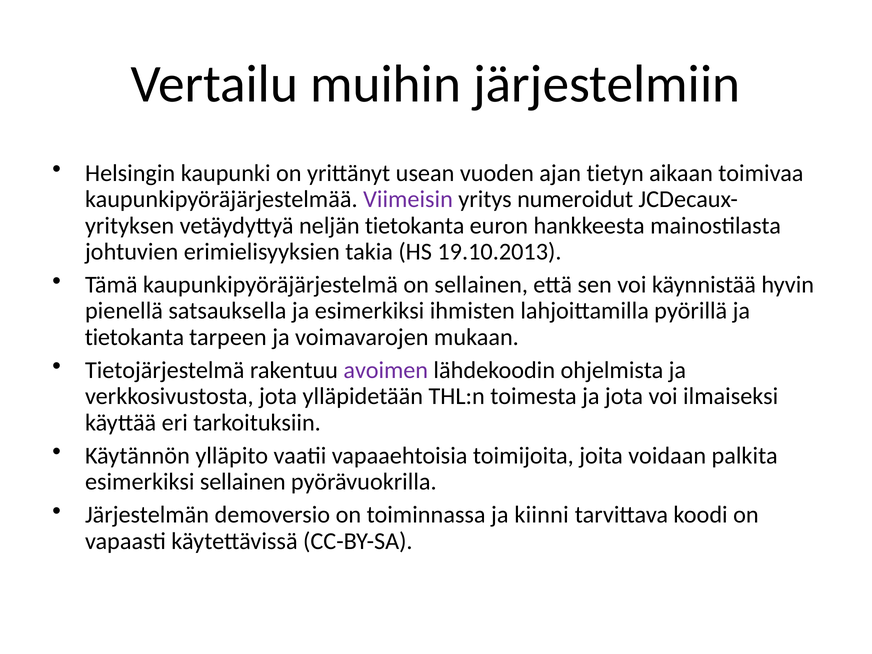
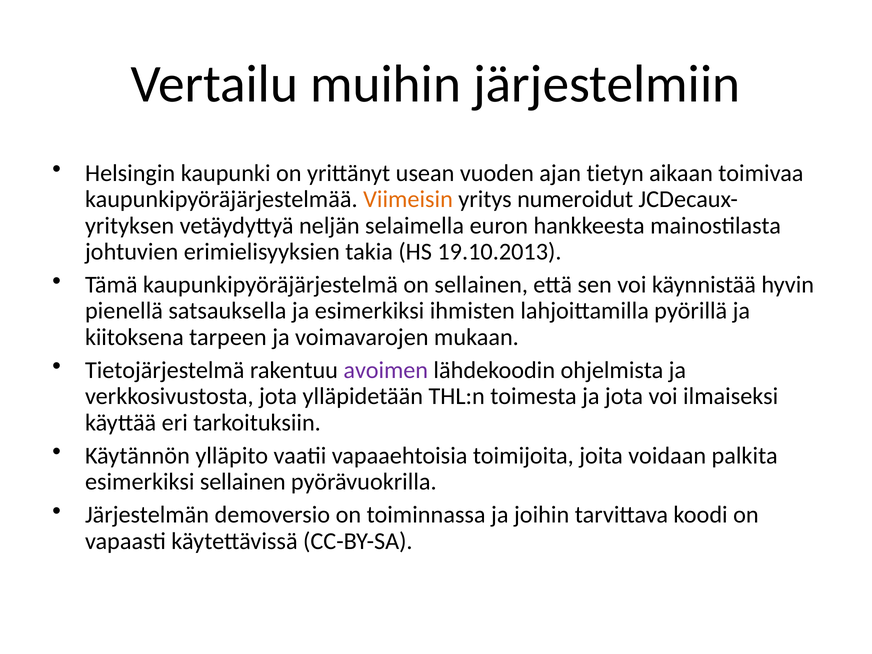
Viimeisin colour: purple -> orange (408, 199)
neljän tietokanta: tietokanta -> selaimella (415, 226)
tietokanta: tietokanta -> kiitoksena (134, 337)
kiinni: kiinni -> joihin (542, 515)
